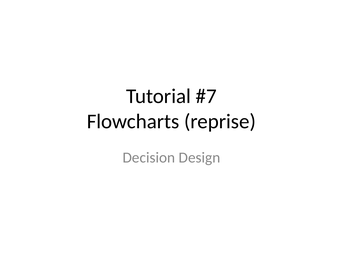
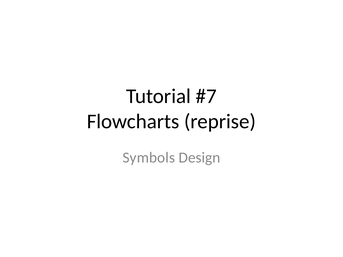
Decision: Decision -> Symbols (149, 158)
